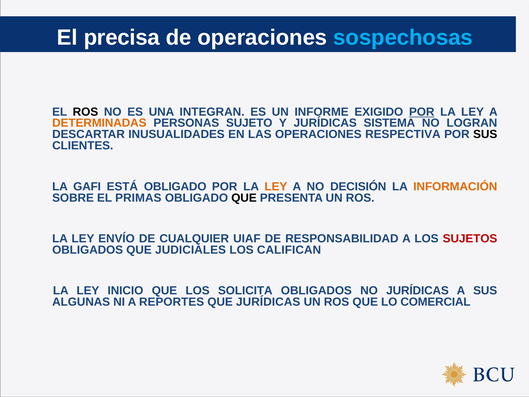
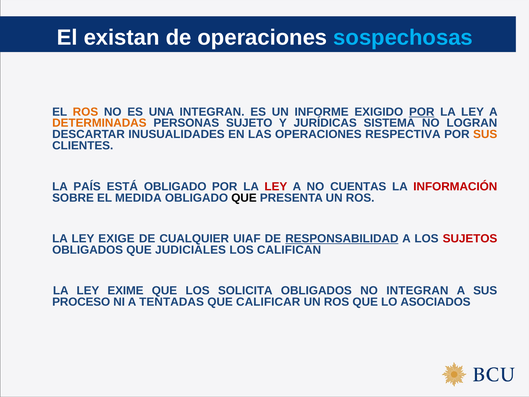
precisa: precisa -> existan (122, 37)
ROS colour: black -> orange (85, 112)
SUS colour: black -> orange (485, 134)
GAFI: GAFI -> PAÍS (87, 186)
LEY colour: orange -> red (276, 186)
DECISIÓN: DECISIÓN -> CUENTAS (358, 186)
INFORMACIÓN colour: orange -> red (455, 186)
PRIMAS: PRIMAS -> MEDIDA (138, 198)
ENVÍO: ENVÍO -> EXIGE (116, 239)
RESPONSABILIDAD underline: none -> present (342, 239)
INICIO: INICIO -> EXIME (125, 291)
NO JURÍDICAS: JURÍDICAS -> INTEGRAN (417, 291)
ALGUNAS: ALGUNAS -> PROCESO (81, 302)
REPORTES: REPORTES -> TENTADAS (172, 302)
QUE JURÍDICAS: JURÍDICAS -> CALIFICAR (268, 302)
COMERCIAL: COMERCIAL -> ASOCIADOS (435, 302)
